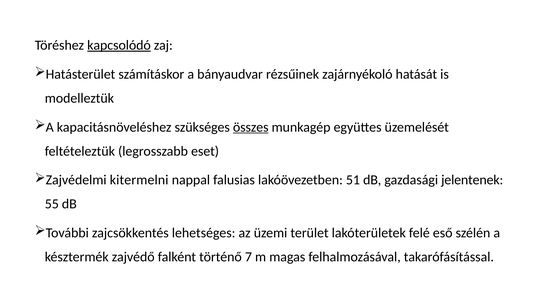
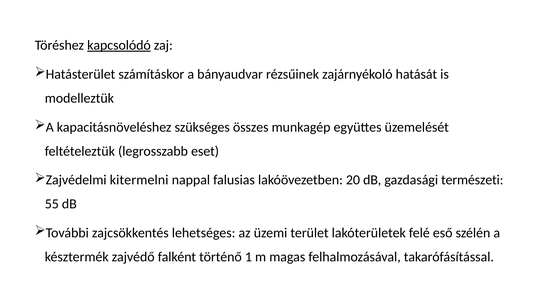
összes underline: present -> none (251, 127)
51: 51 -> 20 (353, 180)
jelentenek: jelentenek -> természeti (472, 180)
7: 7 -> 1 (248, 257)
